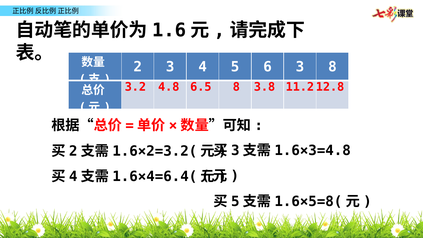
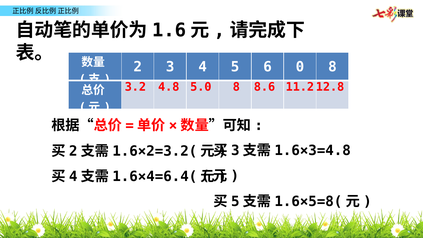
6 3: 3 -> 0 (300, 67)
6.5: 6.5 -> 5.0 (201, 87)
3.8: 3.8 -> 8.6 (265, 87)
